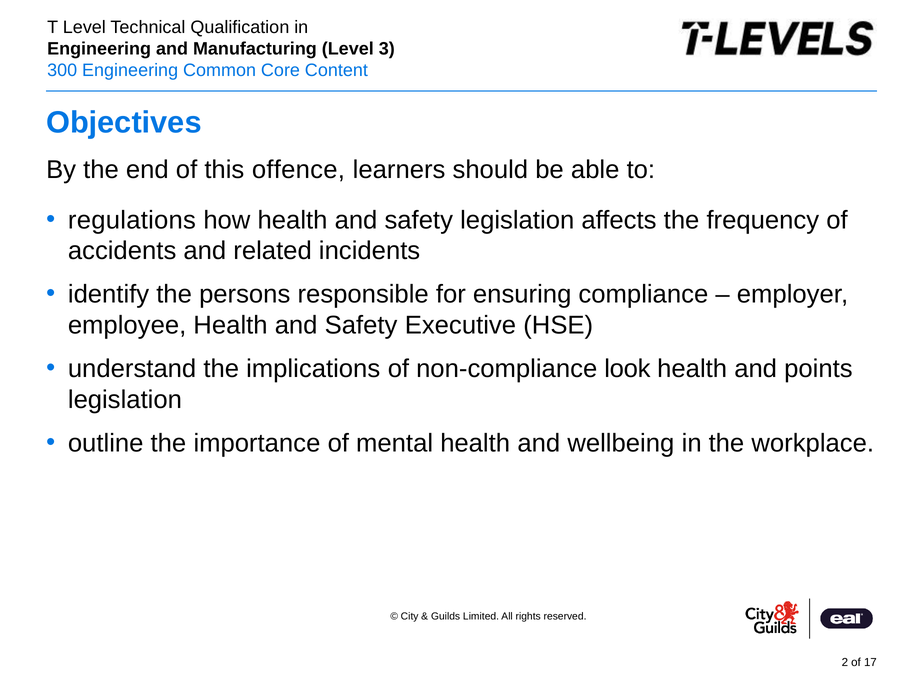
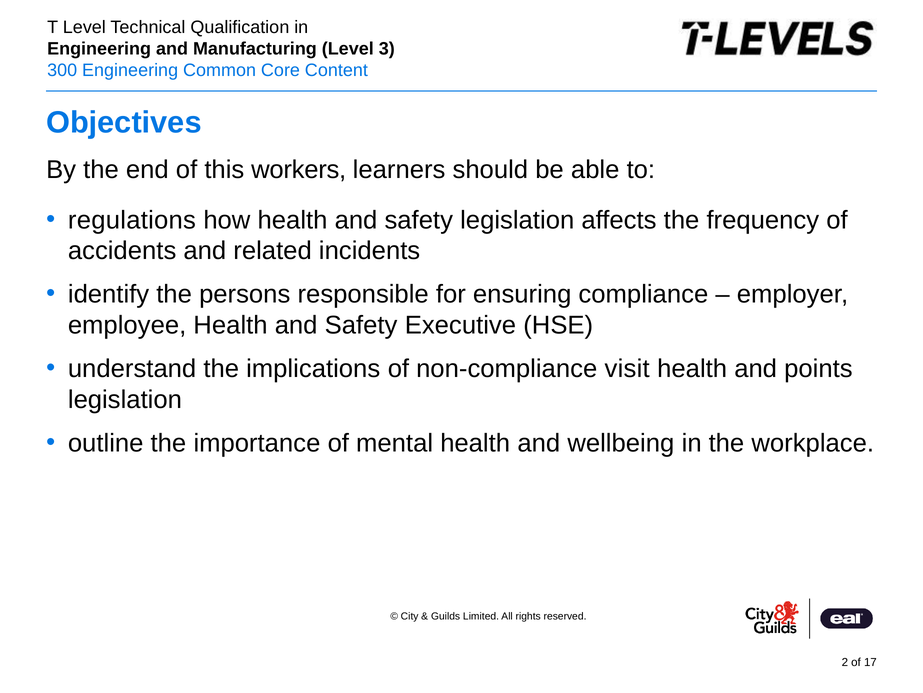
offence: offence -> workers (299, 170)
look: look -> visit (627, 369)
